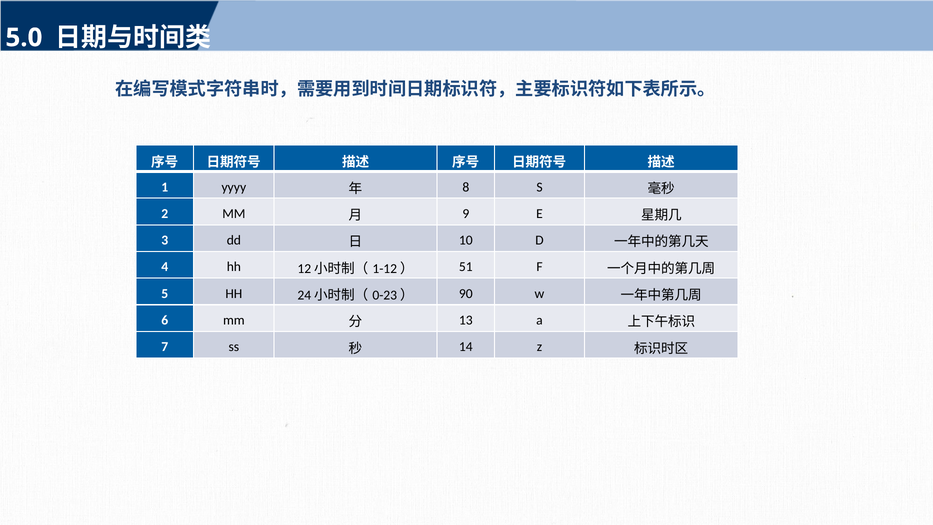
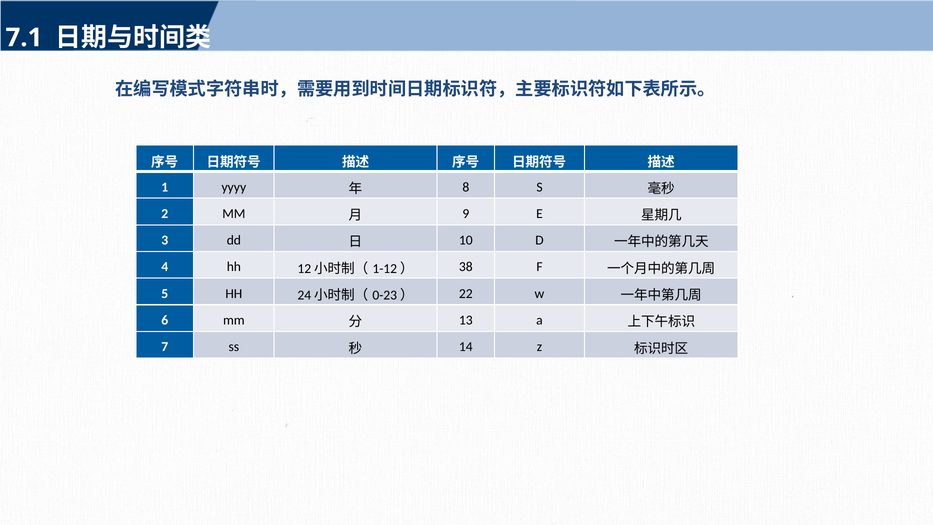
5.0: 5.0 -> 7.1 (24, 38)
51: 51 -> 38 (466, 267)
90: 90 -> 22 (466, 294)
